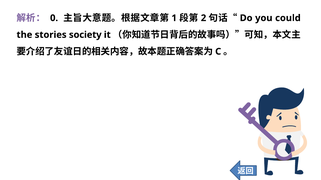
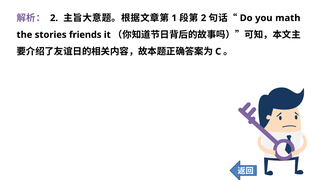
0: 0 -> 2 (54, 18)
could: could -> math (288, 18)
society: society -> friends (85, 35)
